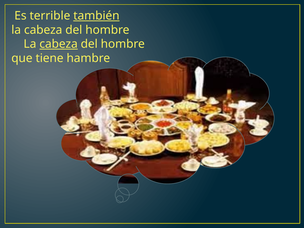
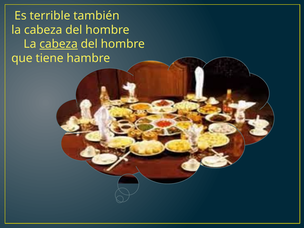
también underline: present -> none (96, 16)
